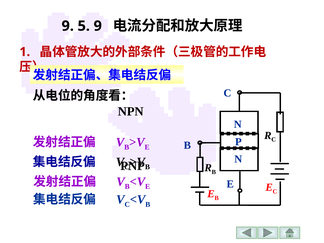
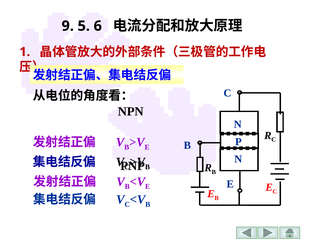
5 9: 9 -> 6 (98, 26)
